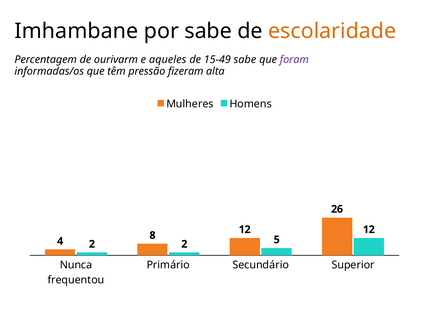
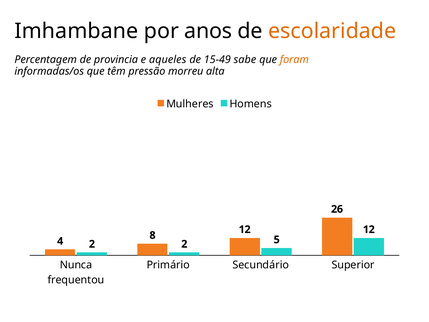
por sabe: sabe -> anos (208, 31)
ourivarm: ourivarm -> provincia (116, 60)
foram colour: purple -> orange (294, 60)
fizeram: fizeram -> morreu (186, 71)
